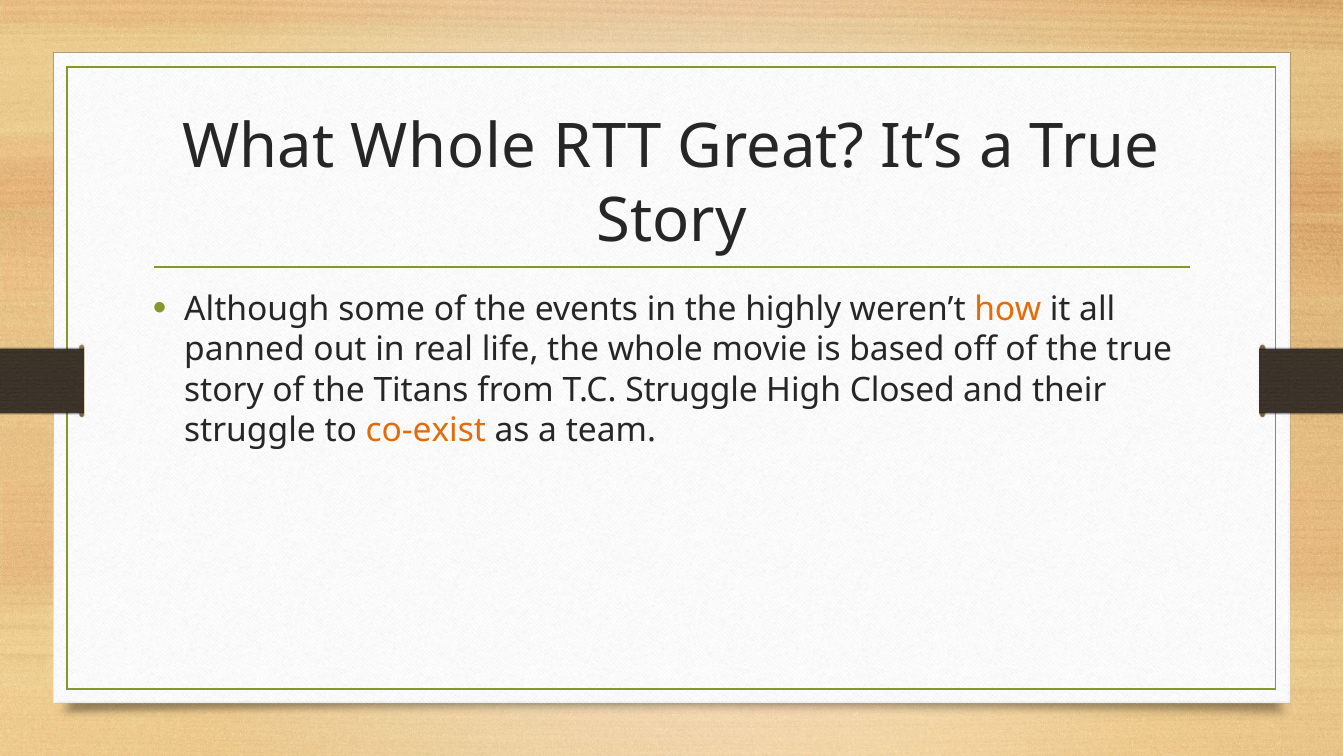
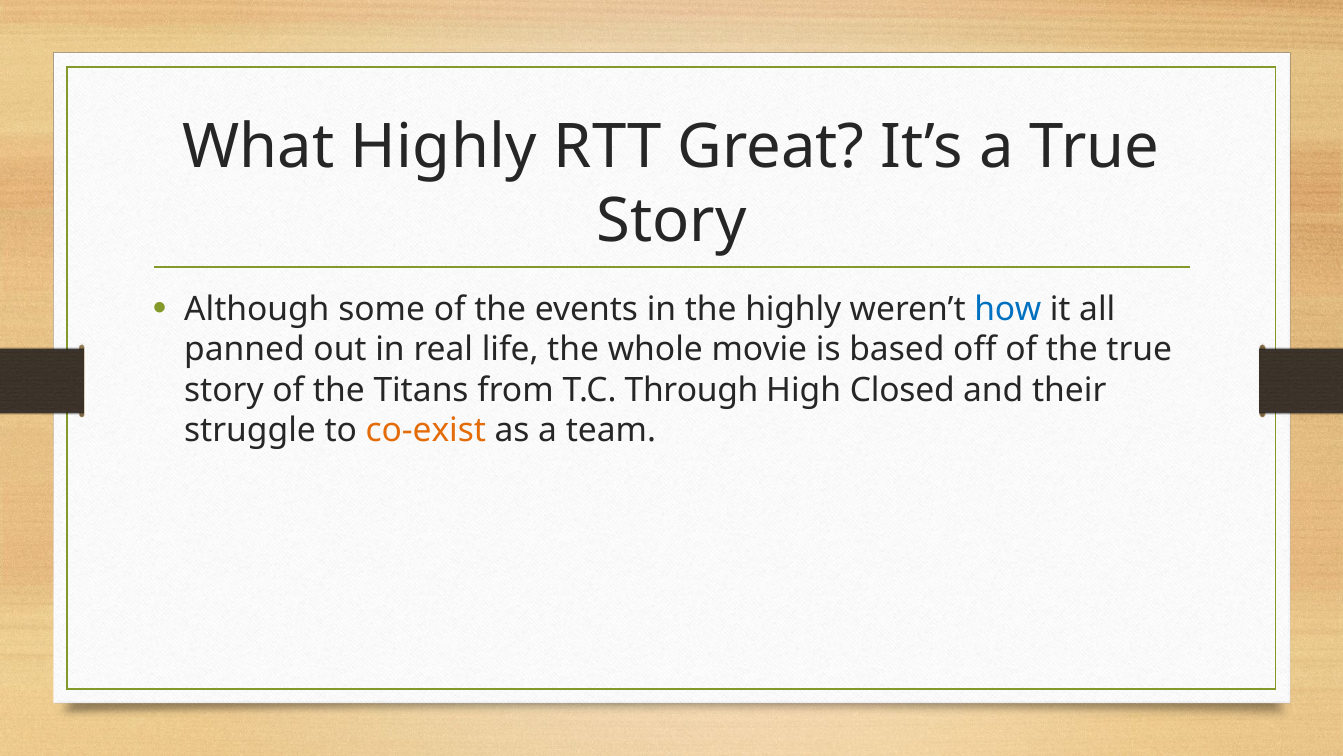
What Whole: Whole -> Highly (444, 147)
how colour: orange -> blue (1008, 309)
T.C Struggle: Struggle -> Through (692, 390)
